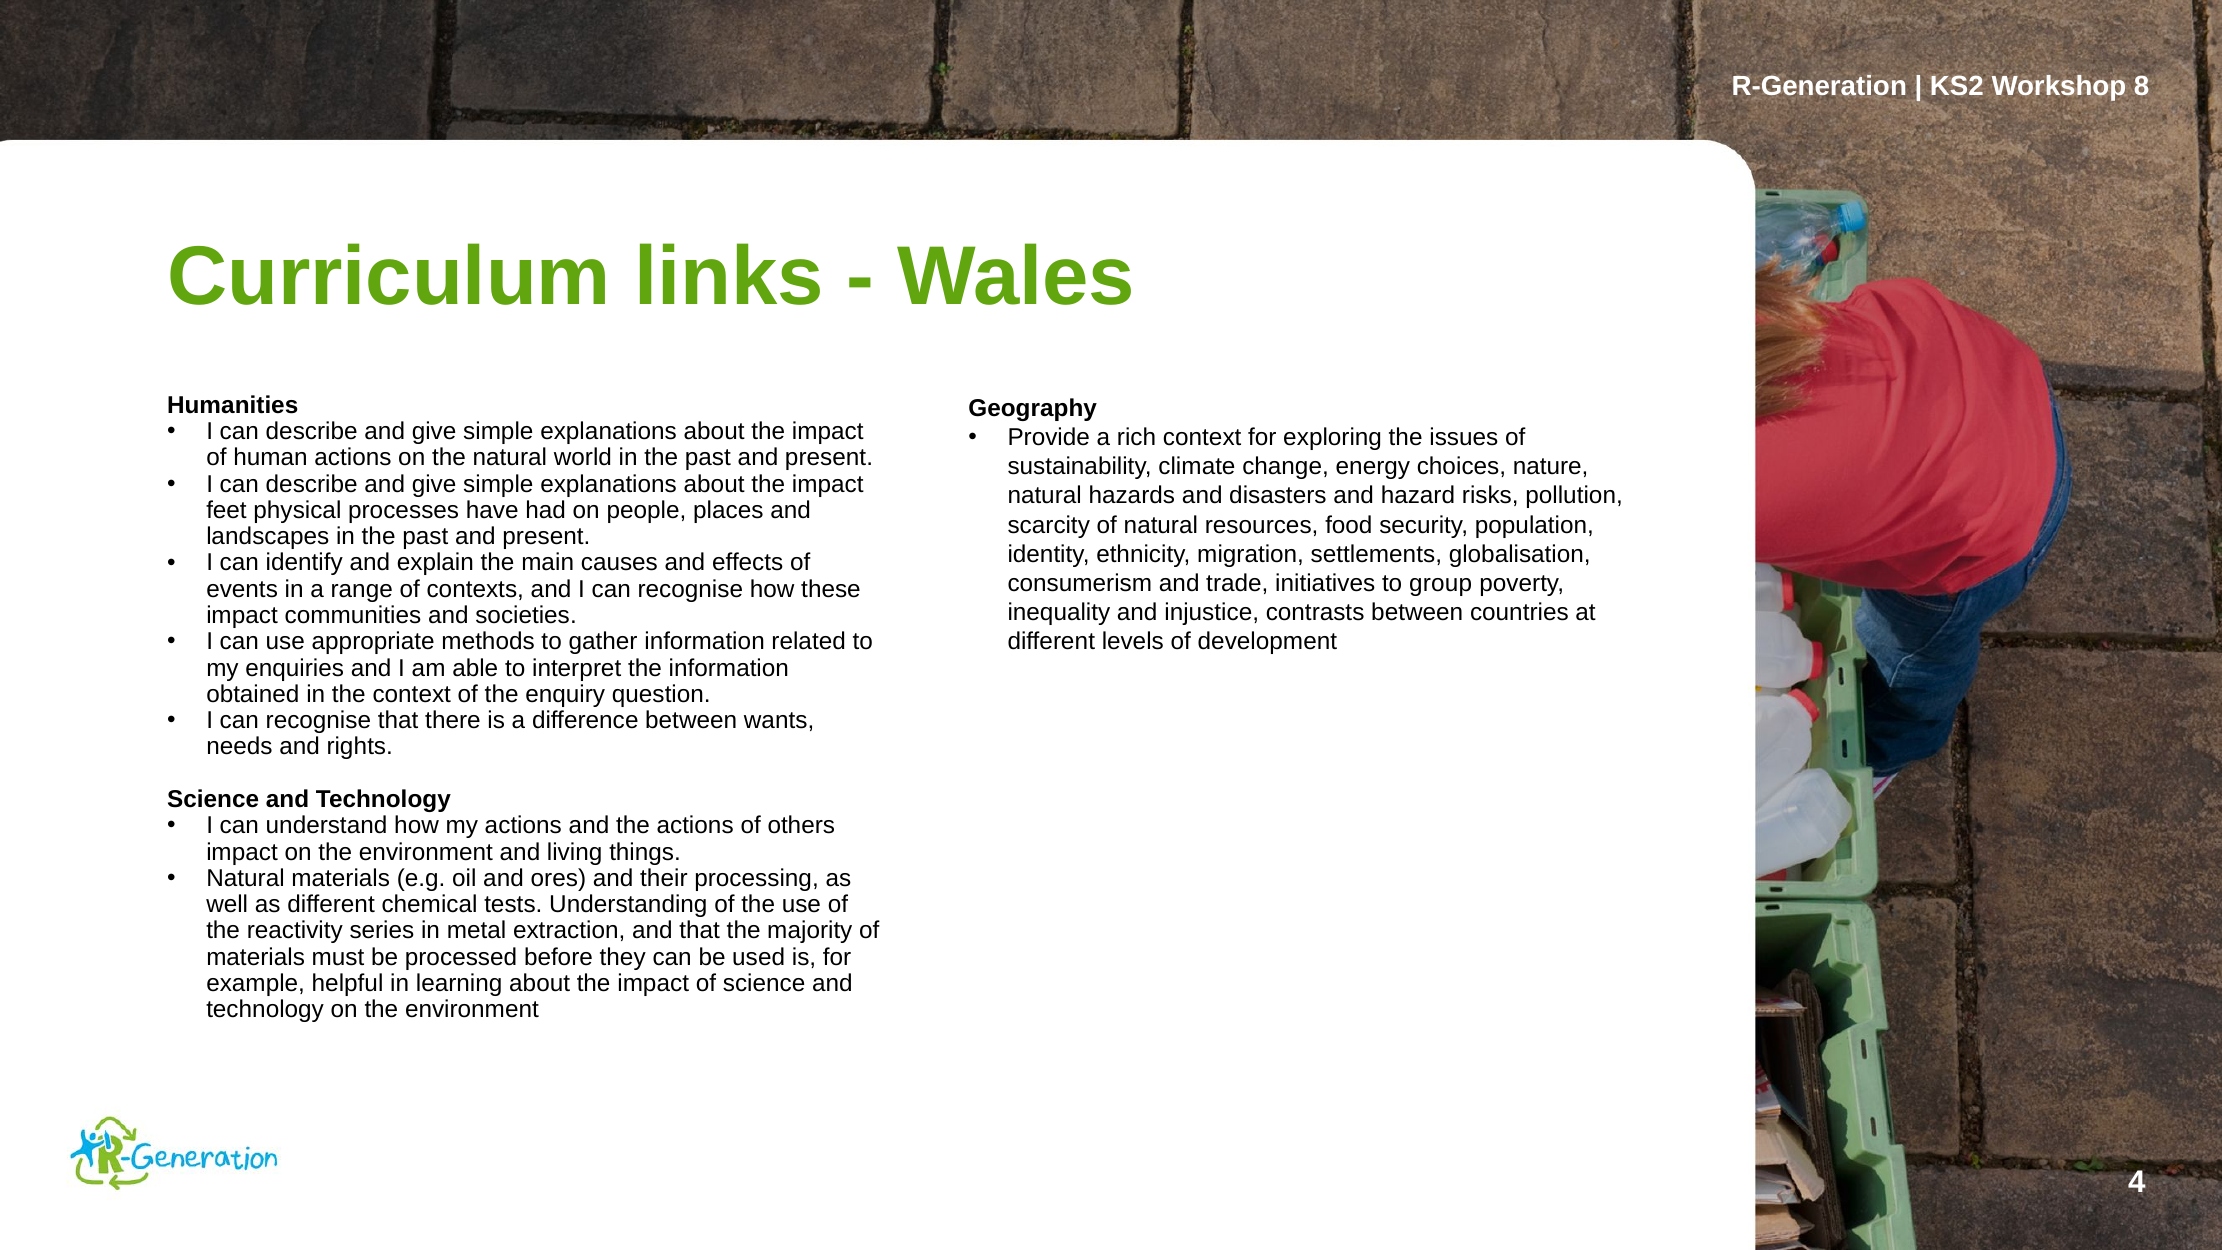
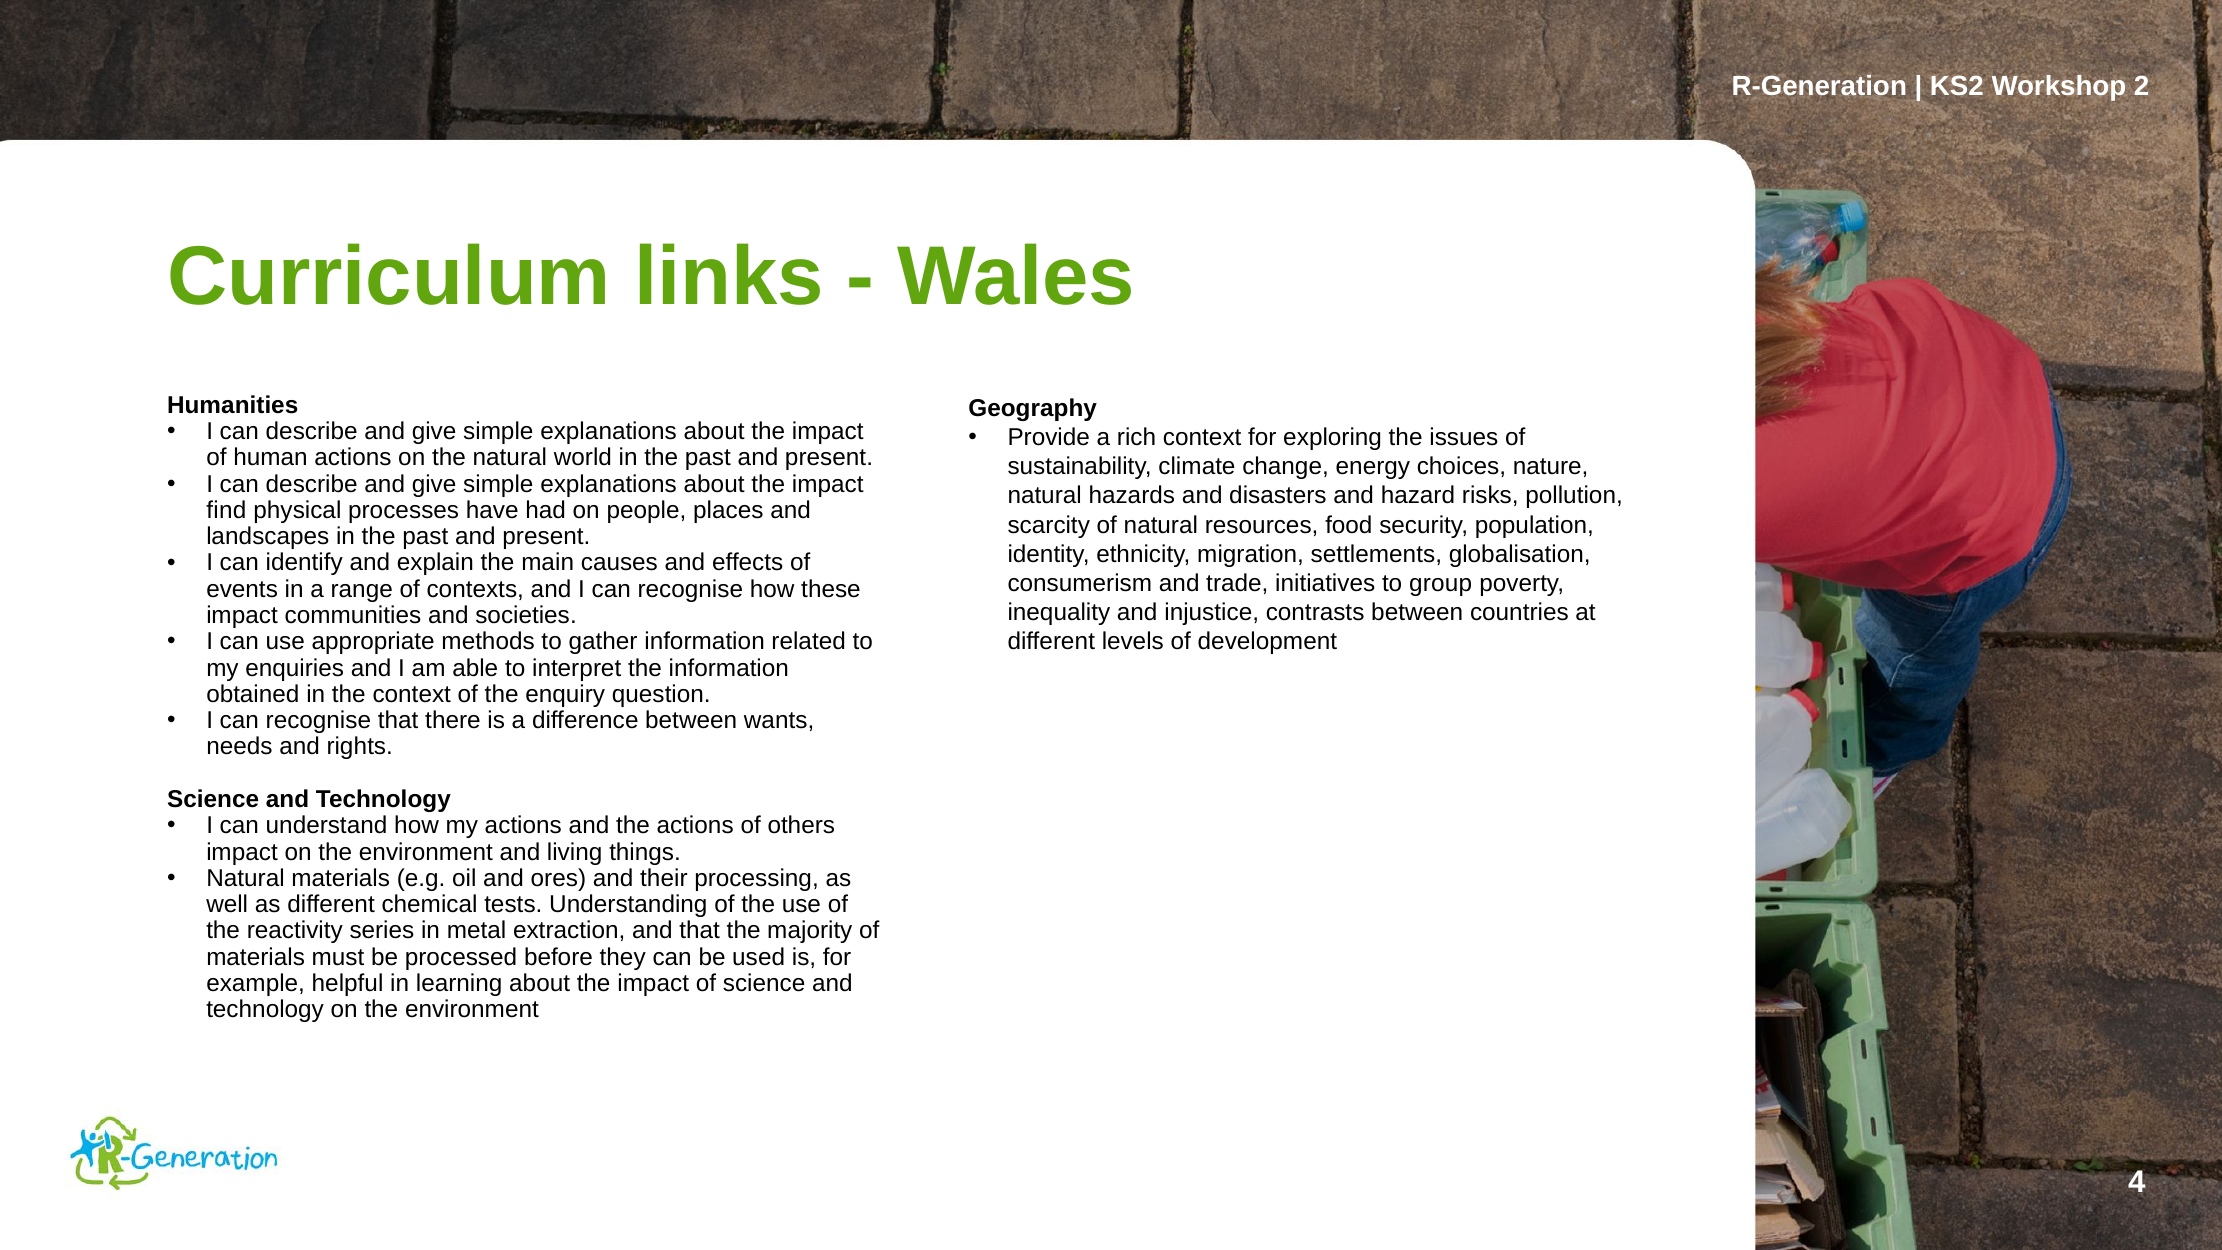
8: 8 -> 2 (2142, 86)
feet: feet -> find (226, 510)
